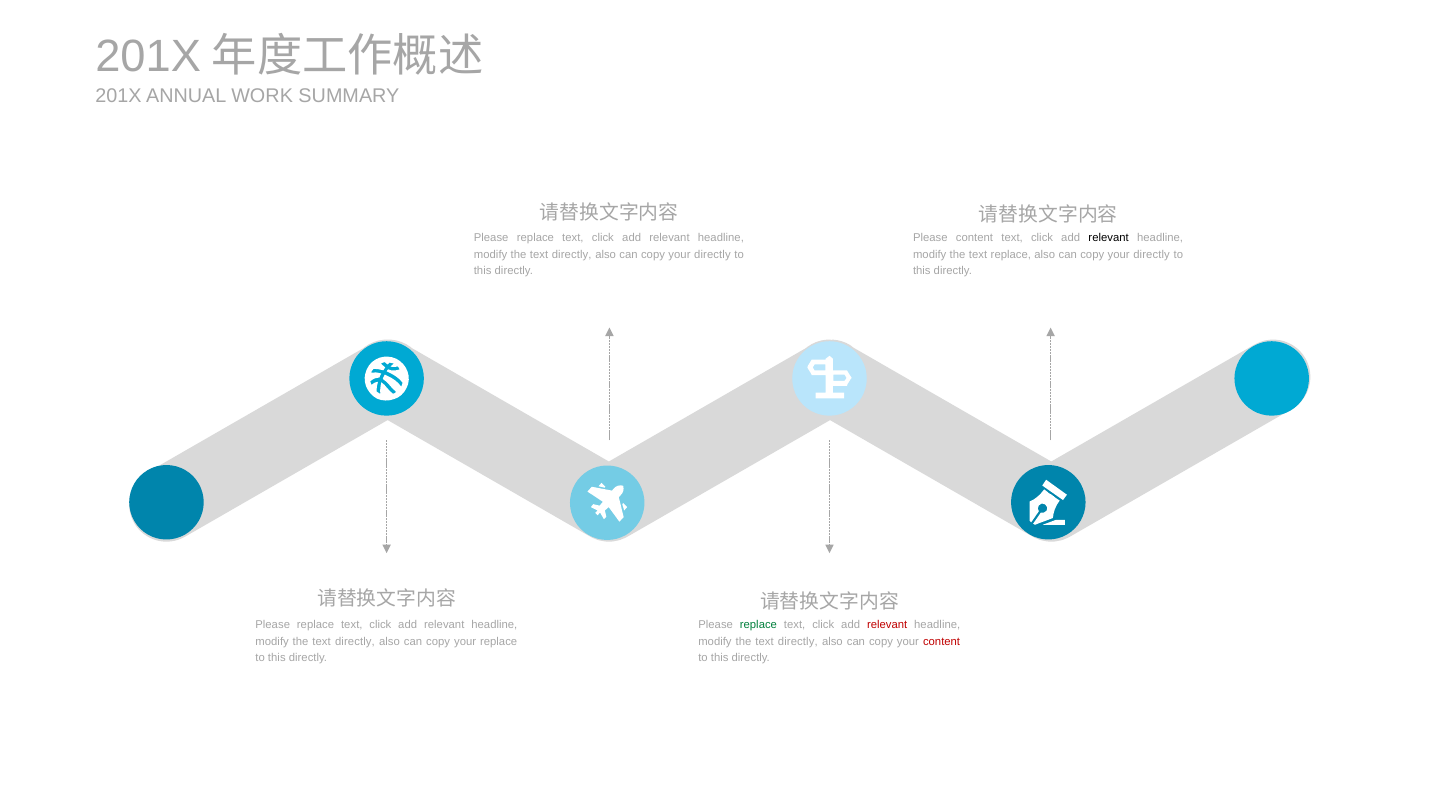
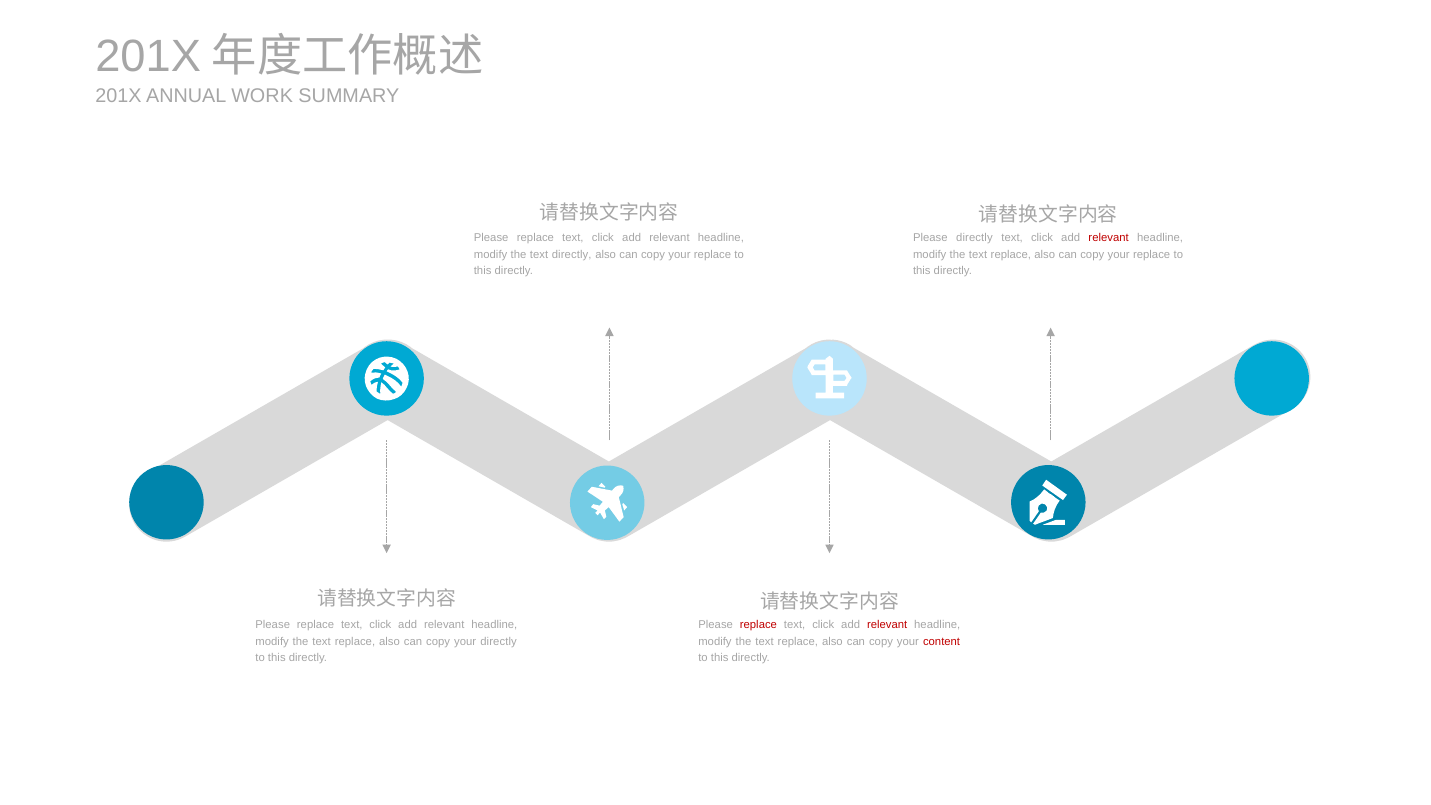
Please content: content -> directly (974, 238)
relevant colour: black -> red (1109, 238)
directly: directly -> replace (713, 254)
directly: directly -> replace (1152, 254)
replace colour: green -> red (758, 625)
directly: directly -> replace (355, 641)
your replace: replace -> directly (499, 641)
directly: directly -> replace (798, 641)
